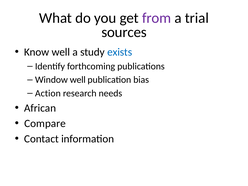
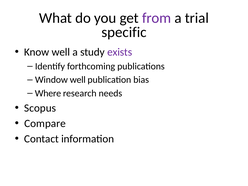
sources: sources -> specific (124, 32)
exists colour: blue -> purple (120, 52)
Action: Action -> Where (48, 93)
African: African -> Scopus (40, 108)
